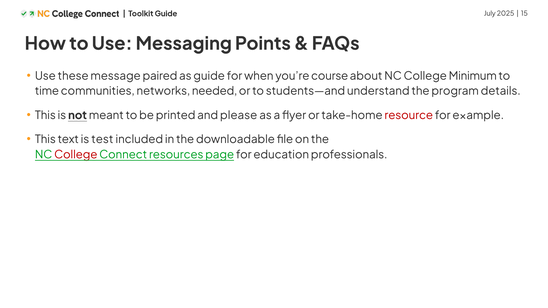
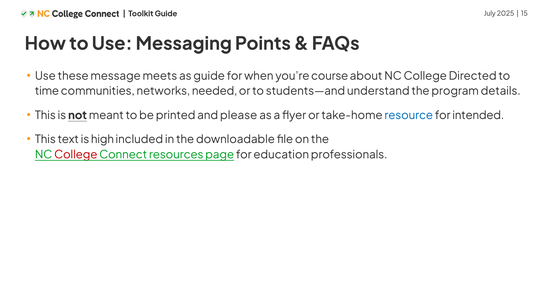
paired: paired -> meets (160, 76)
Minimum: Minimum -> Directed (473, 76)
resource colour: red -> blue (409, 115)
example: example -> intended (478, 115)
test: test -> high (102, 140)
